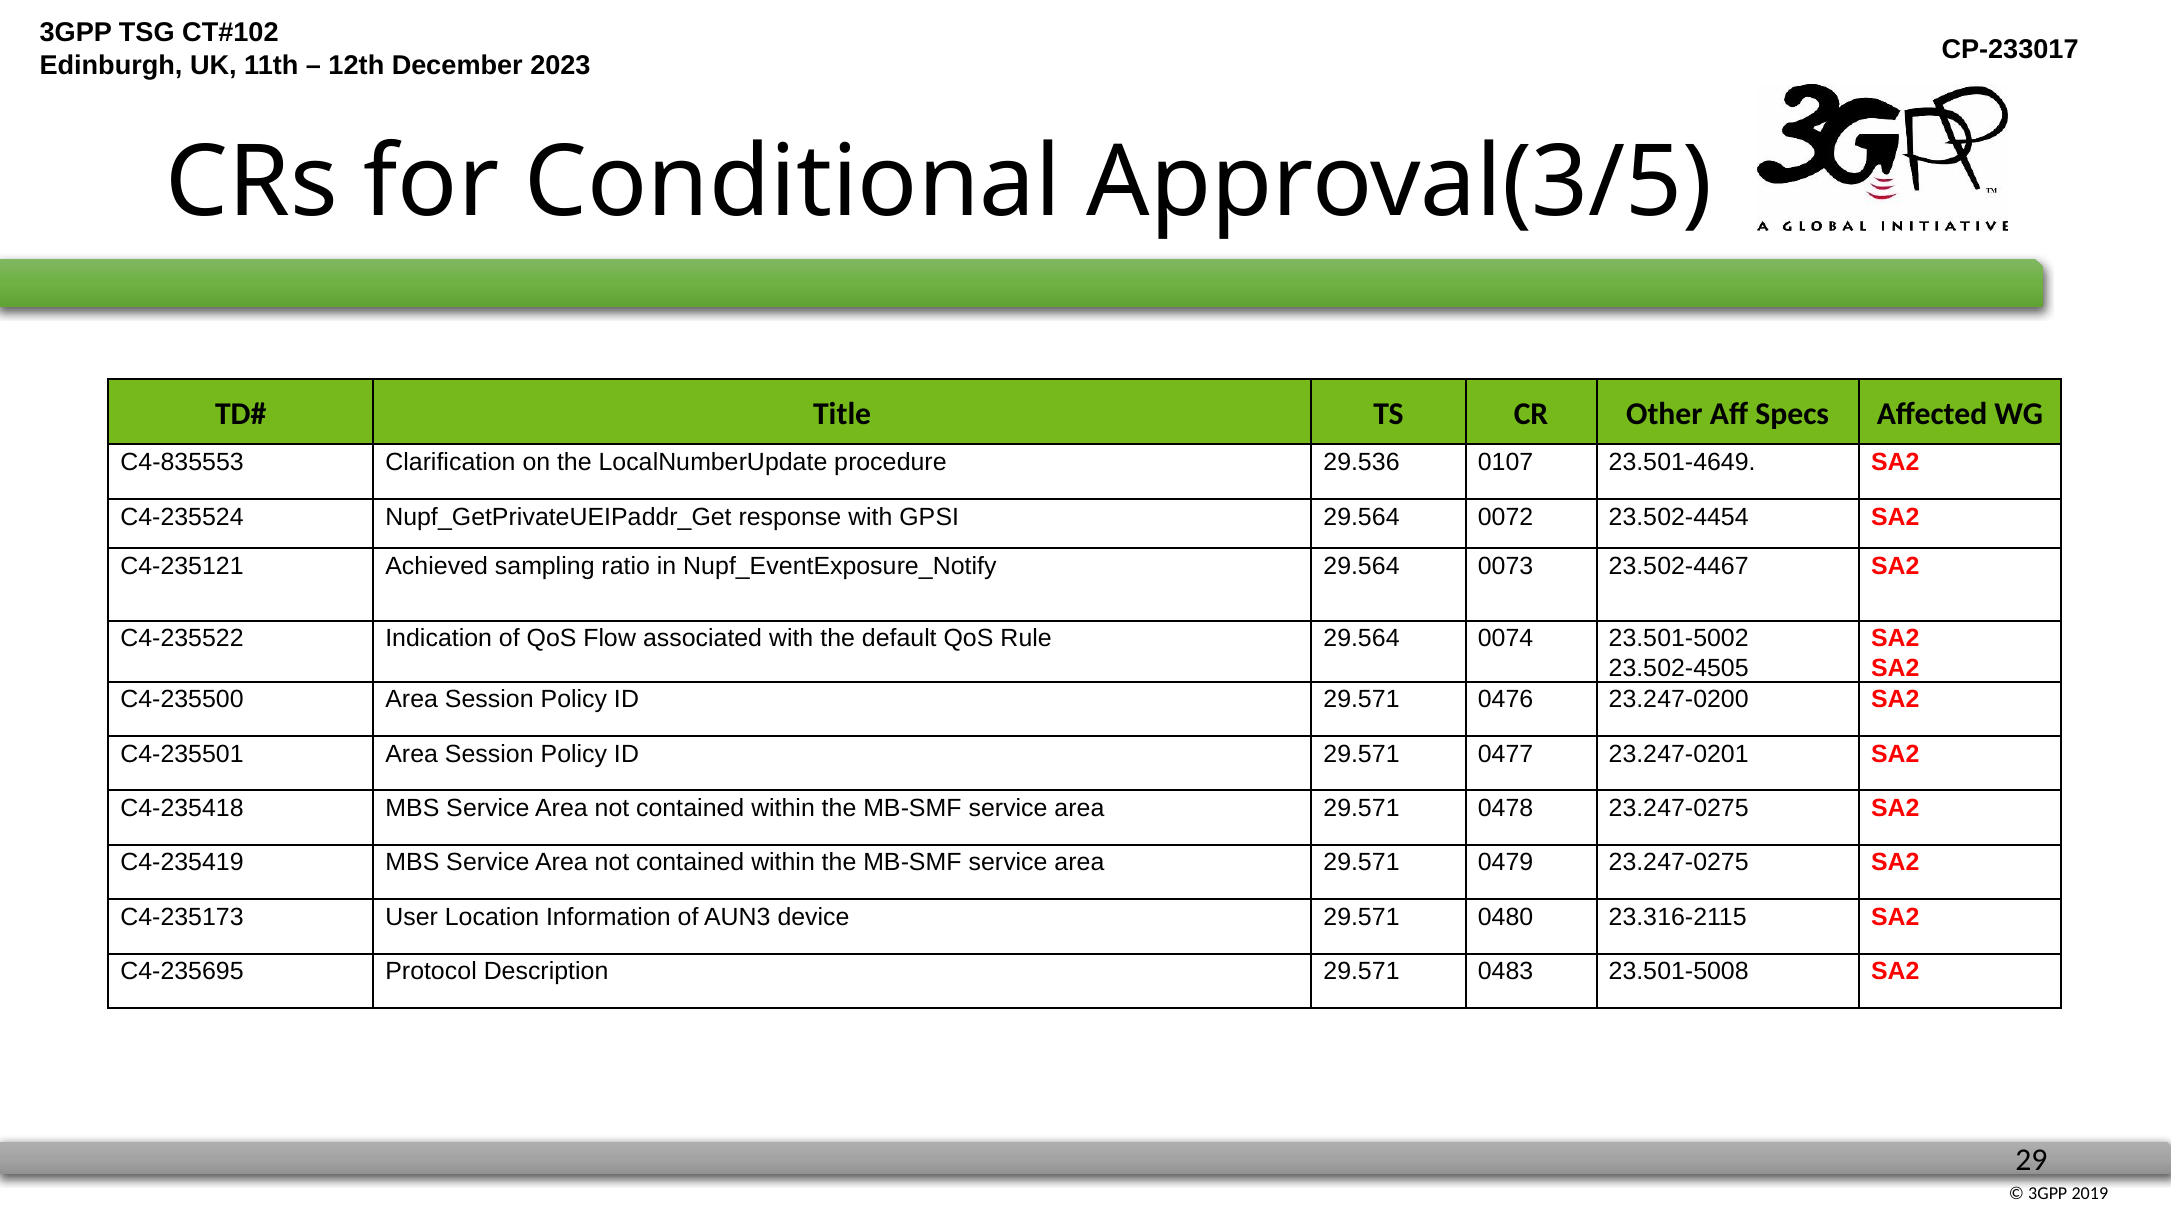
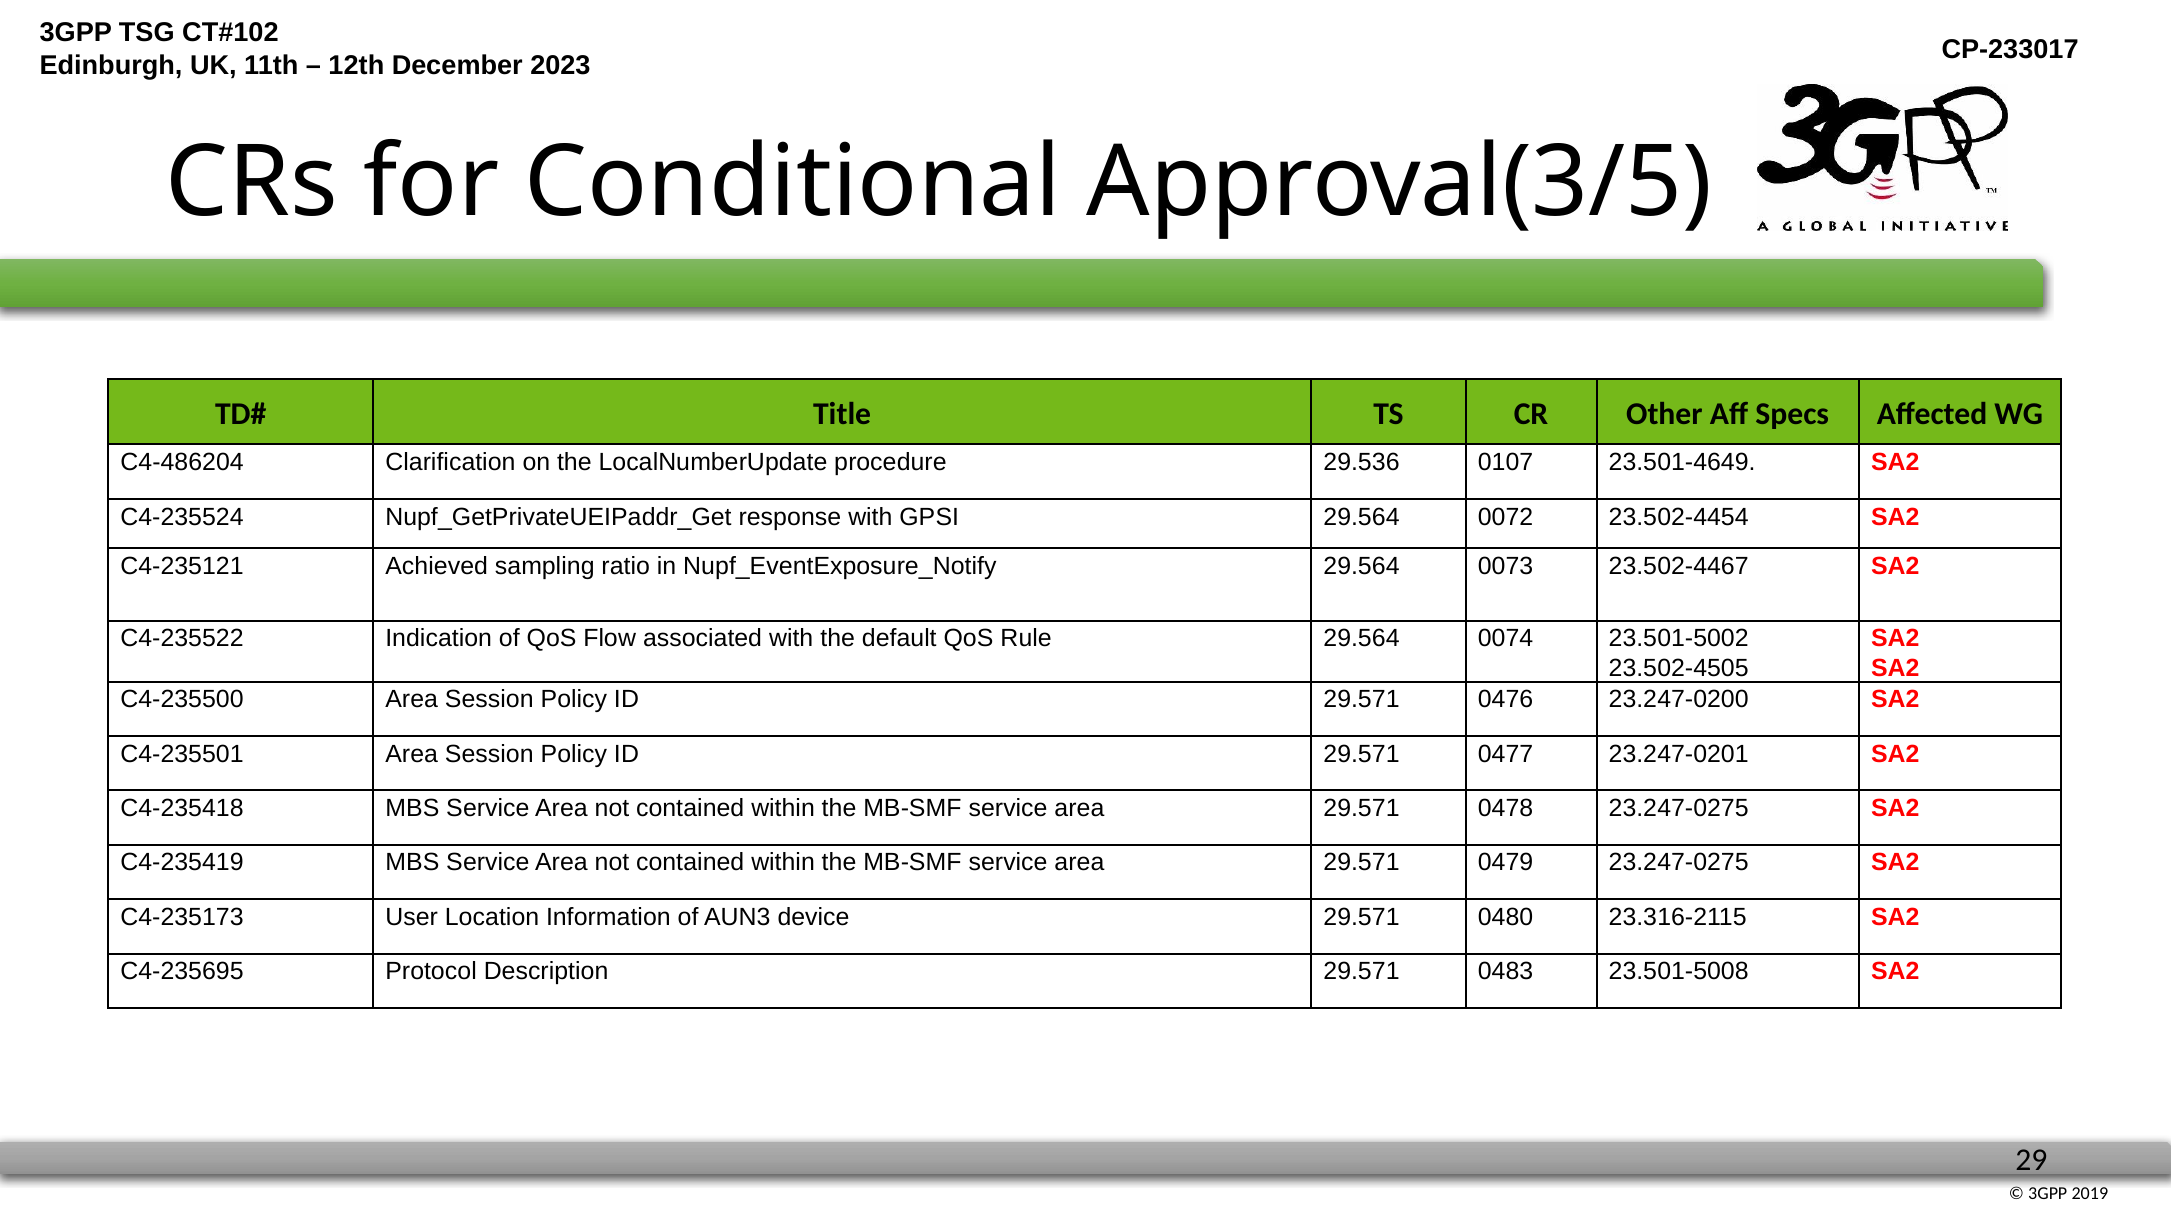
C4-835553: C4-835553 -> C4-486204 (182, 462)
